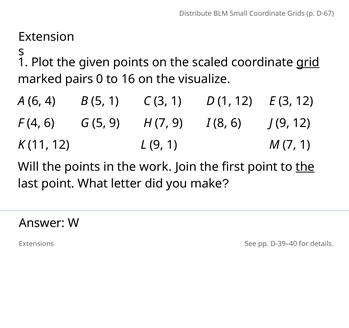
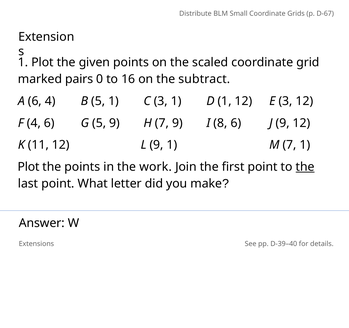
grid underline: present -> none (308, 62)
visualize: visualize -> subtract (204, 79)
Will: Will -> Plot (29, 167)
